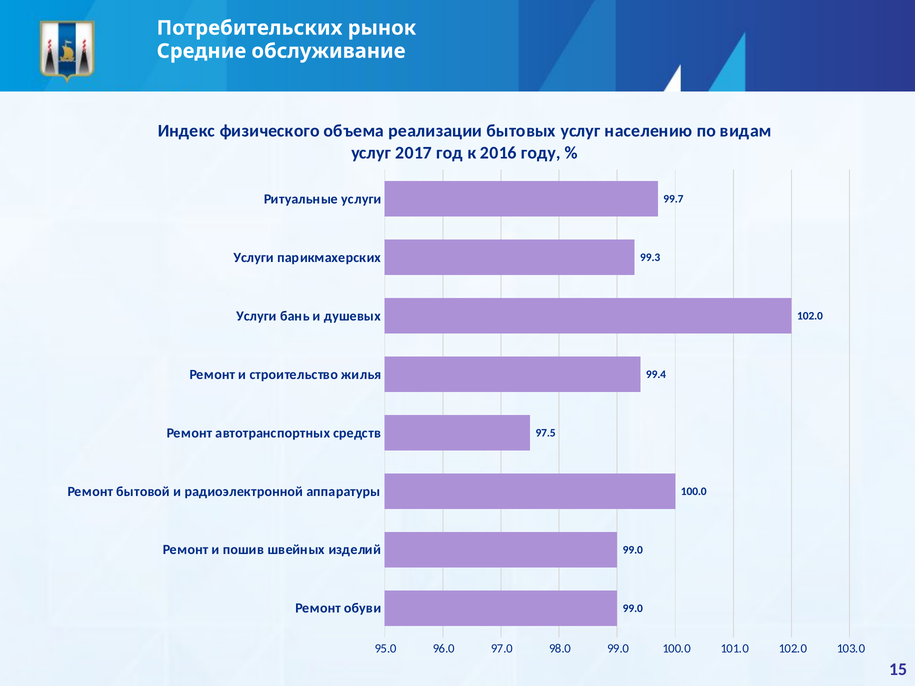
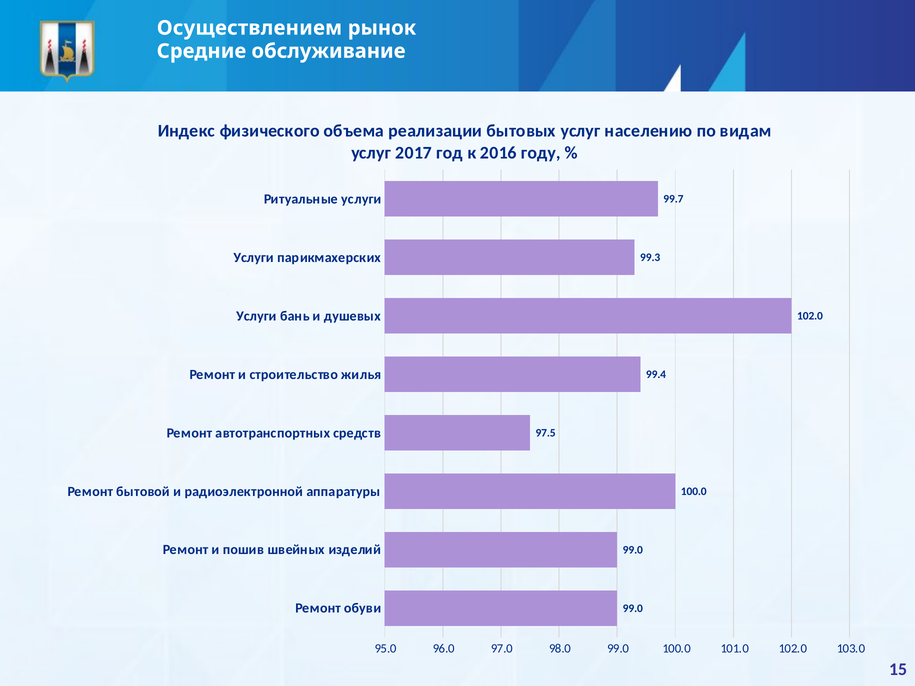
Потребительских: Потребительских -> Осуществлением (249, 28)
